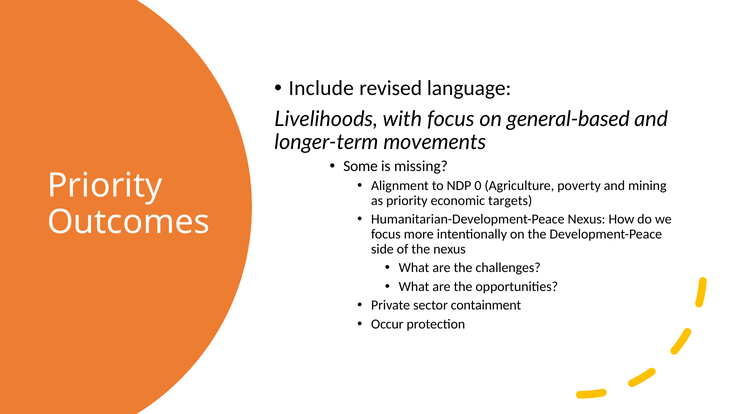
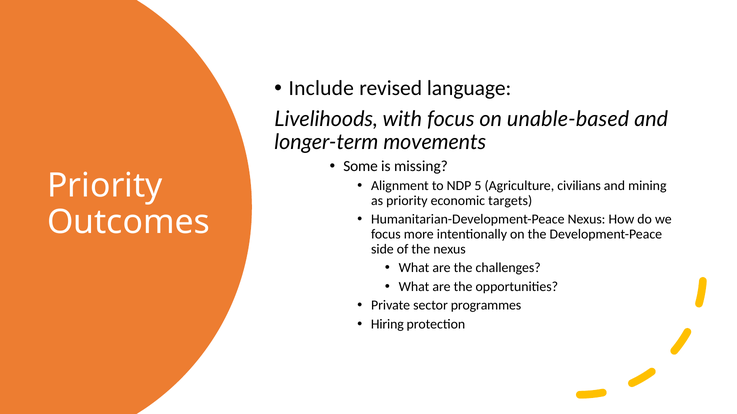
general-based: general-based -> unable-based (568, 119)
0: 0 -> 5 (478, 186)
poverty: poverty -> civilians (579, 186)
containment: containment -> programmes (486, 306)
Occur: Occur -> Hiring (387, 325)
